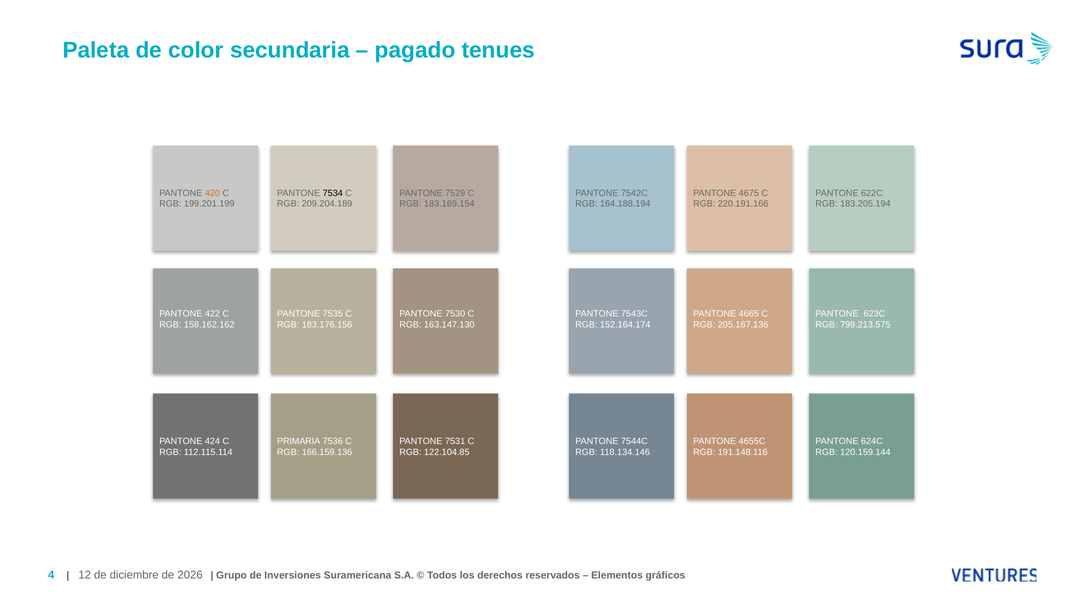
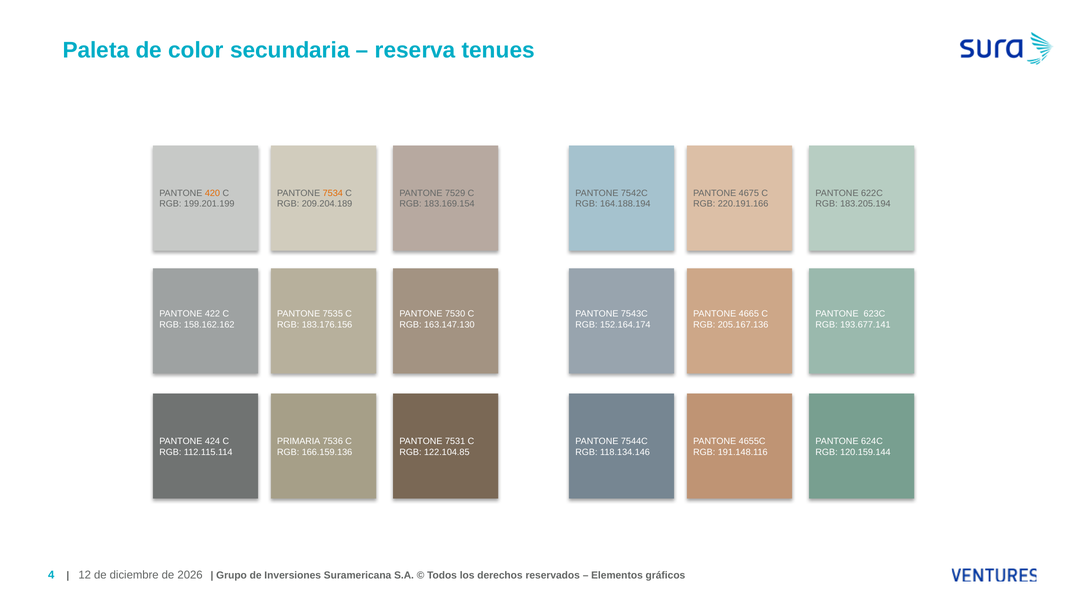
pagado: pagado -> reserva (415, 50)
7534 colour: black -> orange (333, 193)
799.213.575: 799.213.575 -> 193.677.141 (865, 325)
